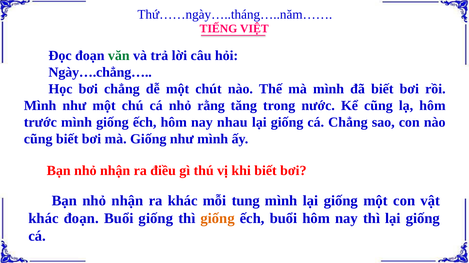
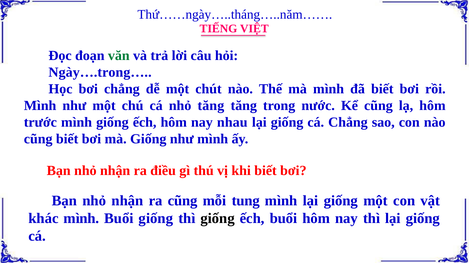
Ngày….chẳng…: Ngày….chẳng… -> Ngày….trong… (100, 72)
nhỏ rằng: rằng -> tăng (211, 106)
ra khác: khác -> cũng (183, 201)
khác đoạn: đoạn -> mình (81, 219)
giống colour: orange -> black (218, 219)
